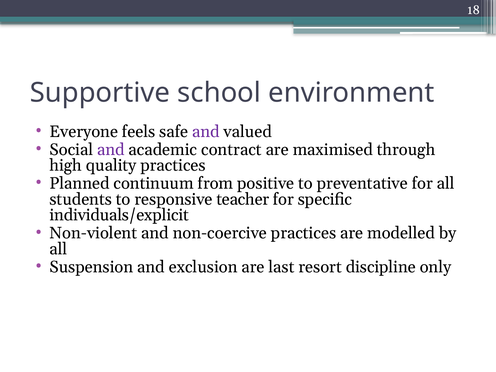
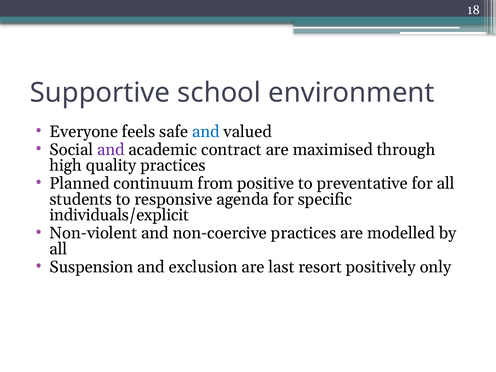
and colour: purple -> blue (206, 132)
teacher: teacher -> agenda (243, 199)
discipline: discipline -> positively (381, 267)
